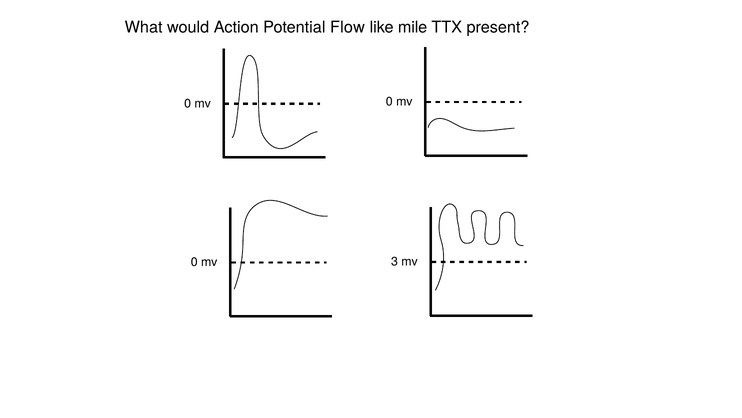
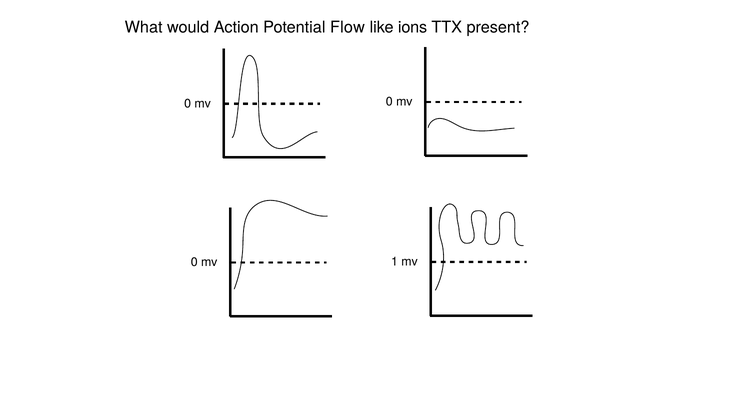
mile: mile -> ions (413, 27)
3: 3 -> 1 (395, 261)
